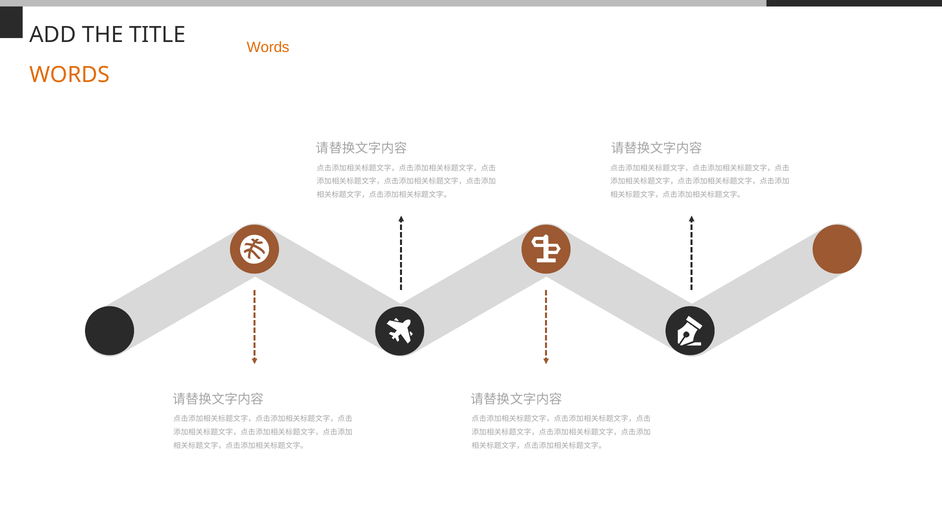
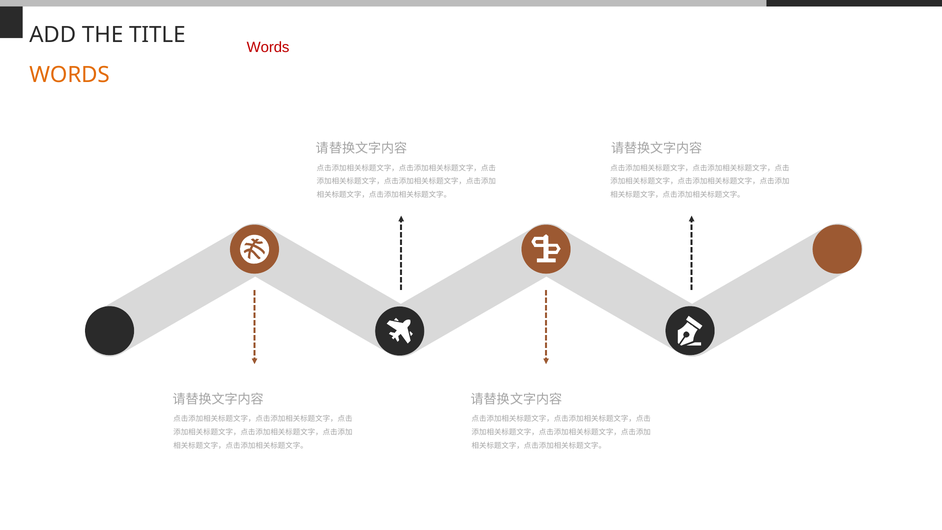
Words colour: orange -> red (268, 47)
